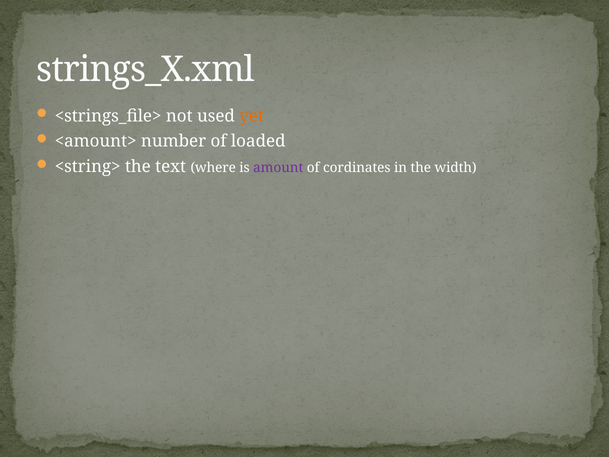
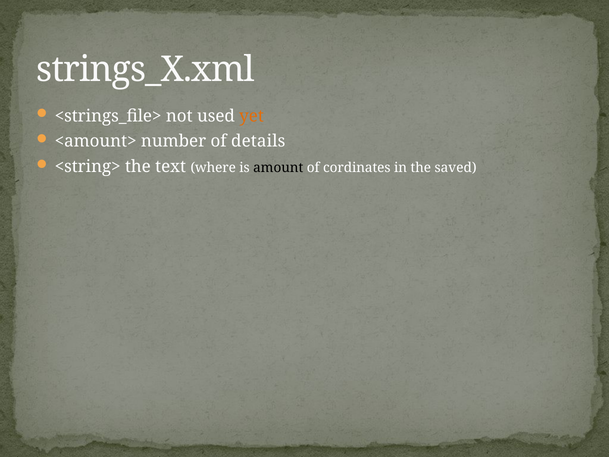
loaded: loaded -> details (258, 141)
amount colour: purple -> black (278, 168)
width: width -> saved (456, 168)
